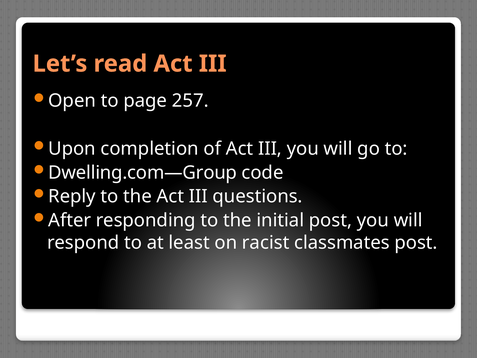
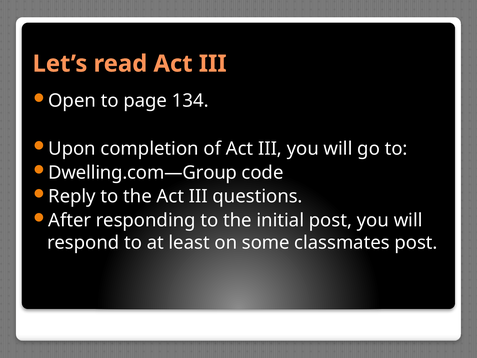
257: 257 -> 134 (190, 101)
racist: racist -> some (266, 243)
